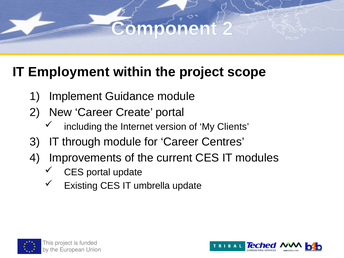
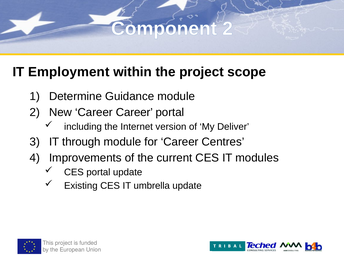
Implement: Implement -> Determine (76, 96)
Career Create: Create -> Career (134, 112)
Clients: Clients -> Deliver (233, 127)
